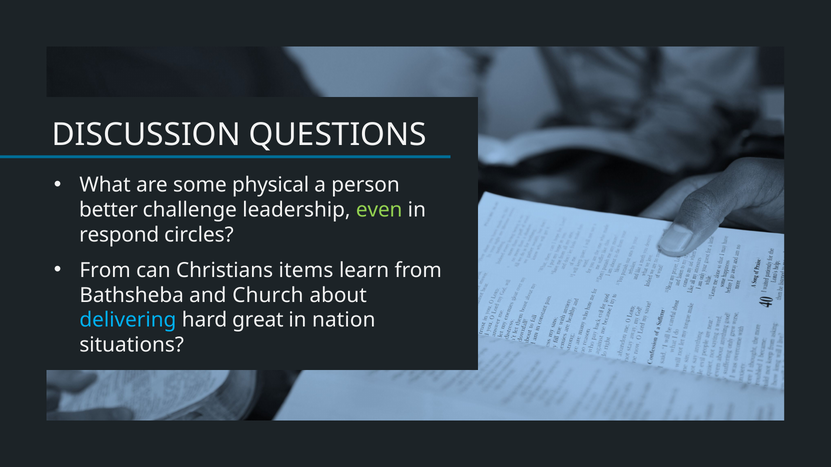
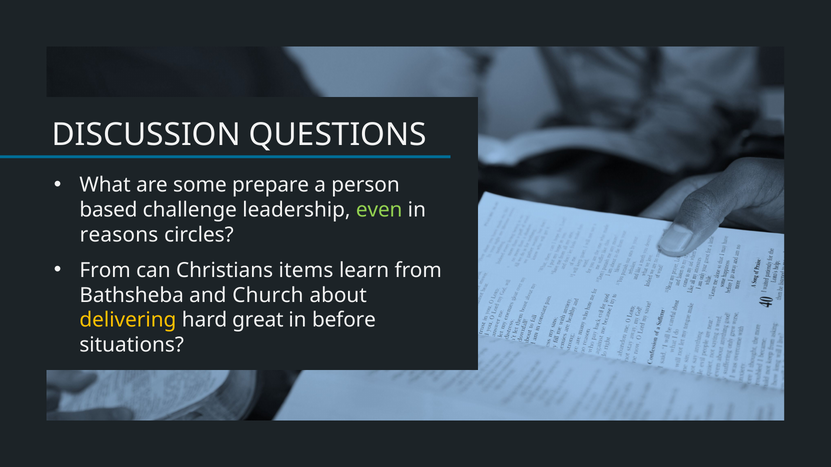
physical: physical -> prepare (271, 185)
better: better -> based (108, 210)
respond: respond -> reasons (119, 235)
delivering colour: light blue -> yellow (128, 320)
nation: nation -> before (344, 320)
